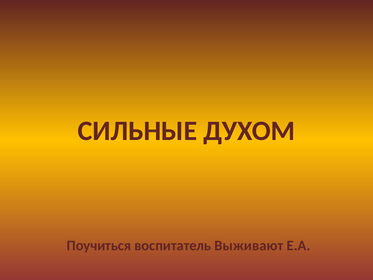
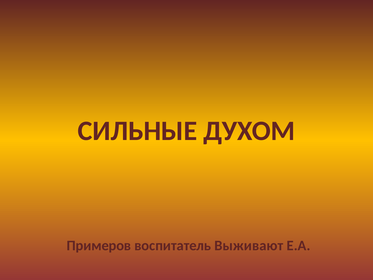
Поучиться: Поучиться -> Примеров (99, 245)
